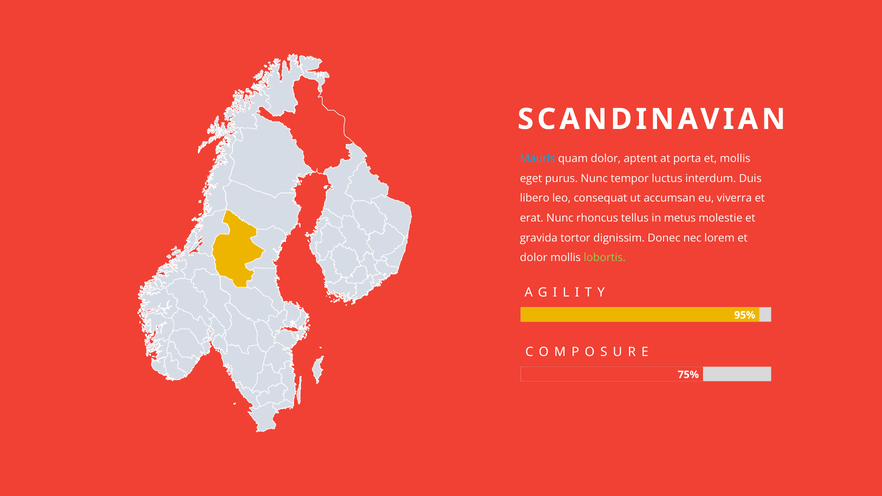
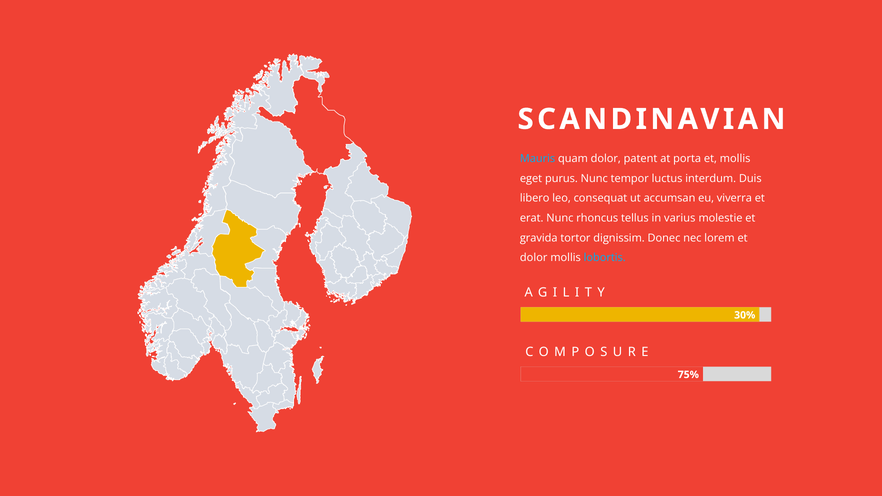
aptent: aptent -> patent (641, 159)
metus: metus -> varius (680, 218)
lobortis colour: light green -> light blue (605, 258)
95%: 95% -> 30% (745, 315)
